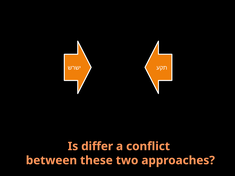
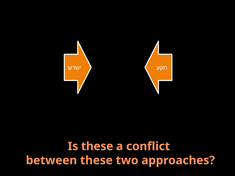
Is differ: differ -> these (97, 147)
